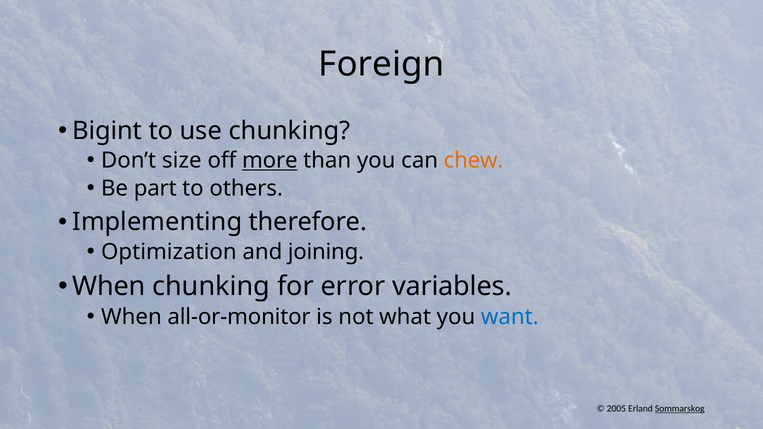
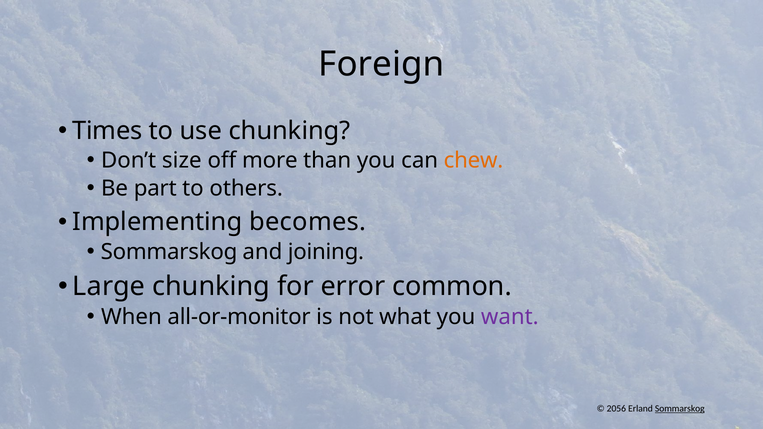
Bigint: Bigint -> Times (107, 131)
more underline: present -> none (270, 160)
therefore: therefore -> becomes (308, 222)
Optimization: Optimization -> Sommarskog (169, 252)
When: When -> Large (109, 286)
variables: variables -> common (452, 286)
want colour: blue -> purple (510, 317)
2005: 2005 -> 2056 (616, 409)
